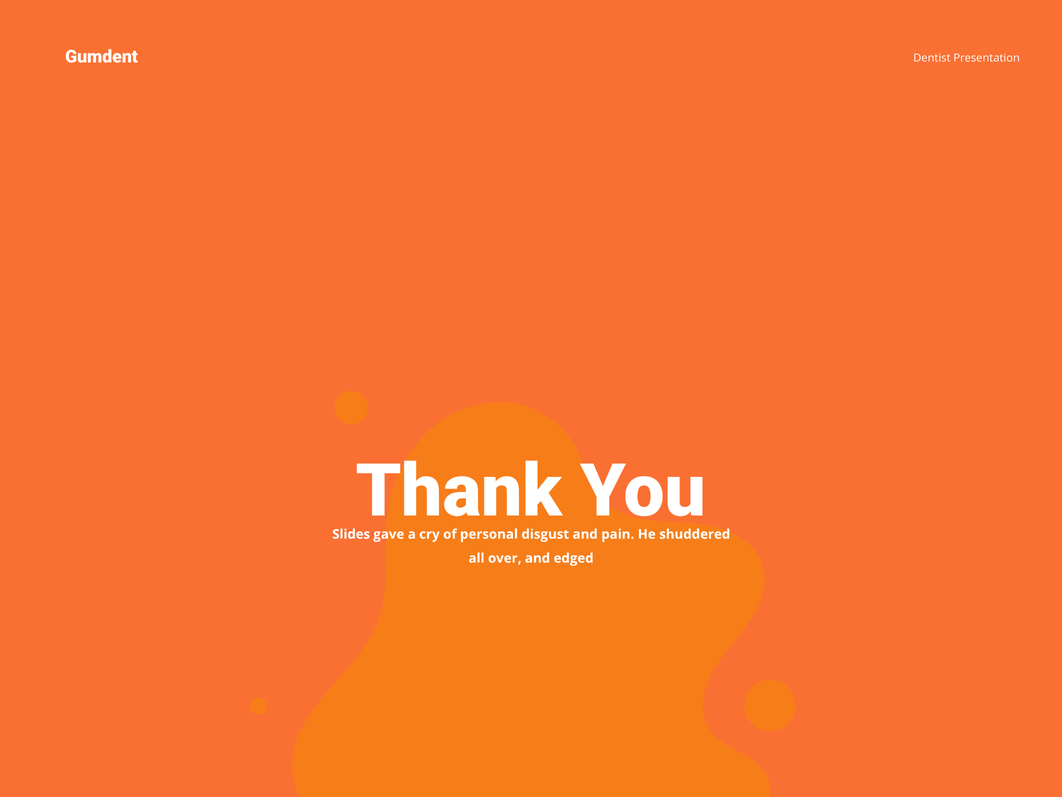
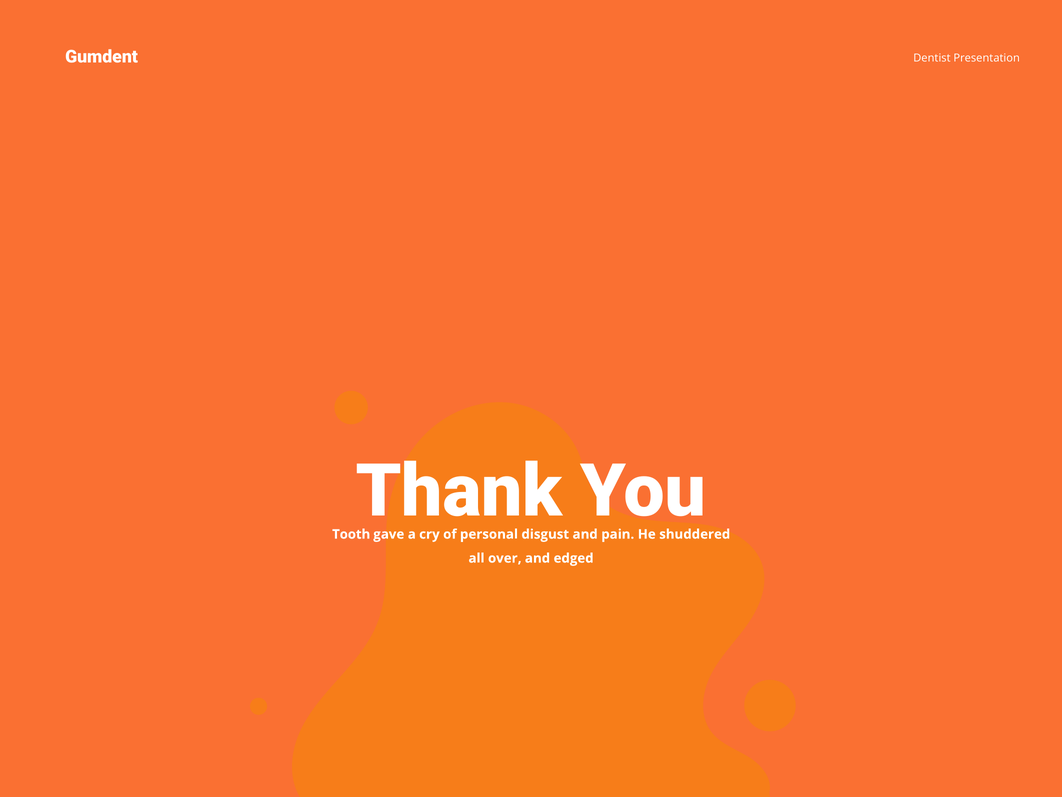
Slides: Slides -> Tooth (351, 534)
